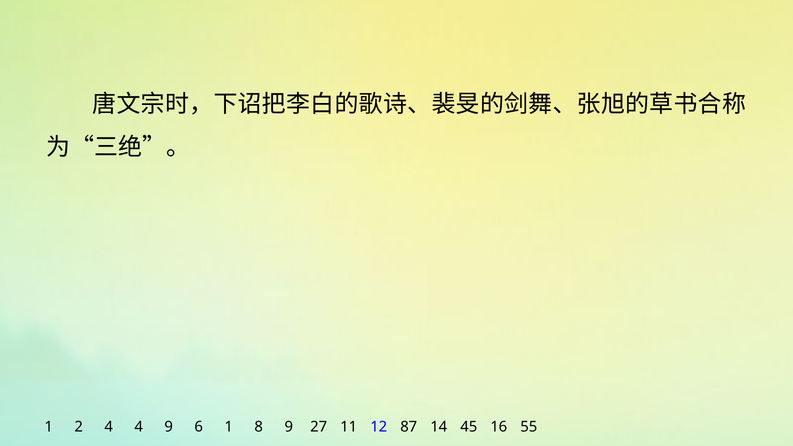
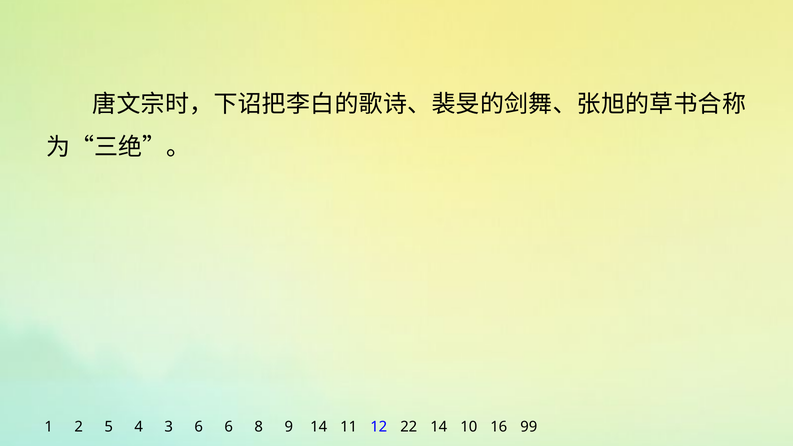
2 4: 4 -> 5 (109, 427)
4 9: 9 -> 3 (169, 427)
6 1: 1 -> 6 (229, 427)
9 27: 27 -> 14 (319, 427)
87: 87 -> 22 (409, 427)
45: 45 -> 10 (469, 427)
55: 55 -> 99 (529, 427)
